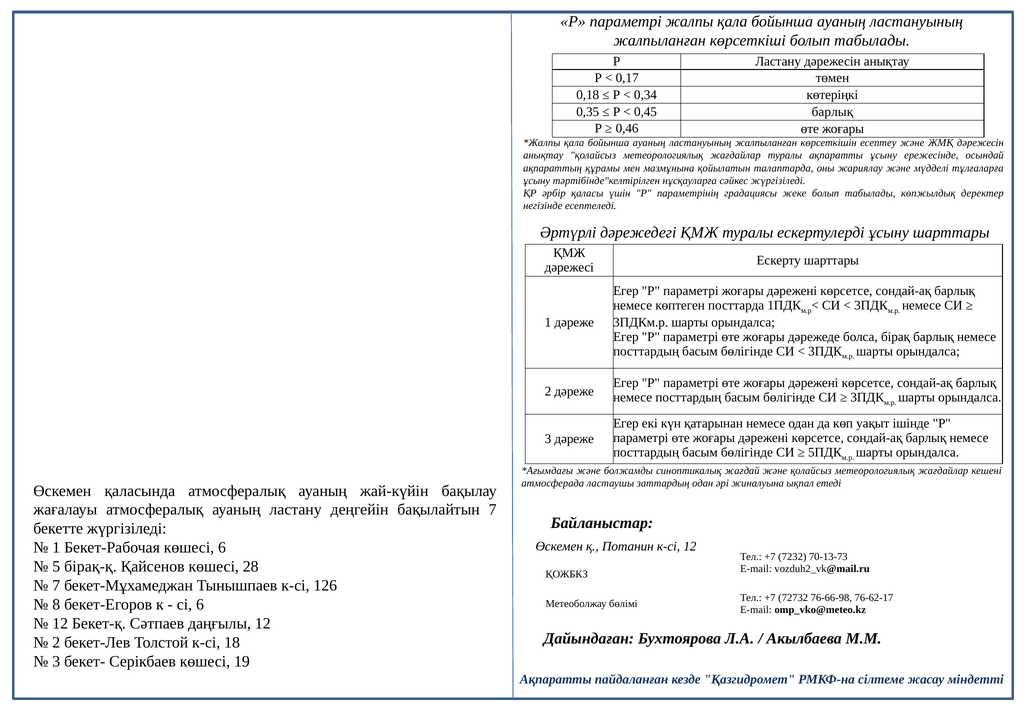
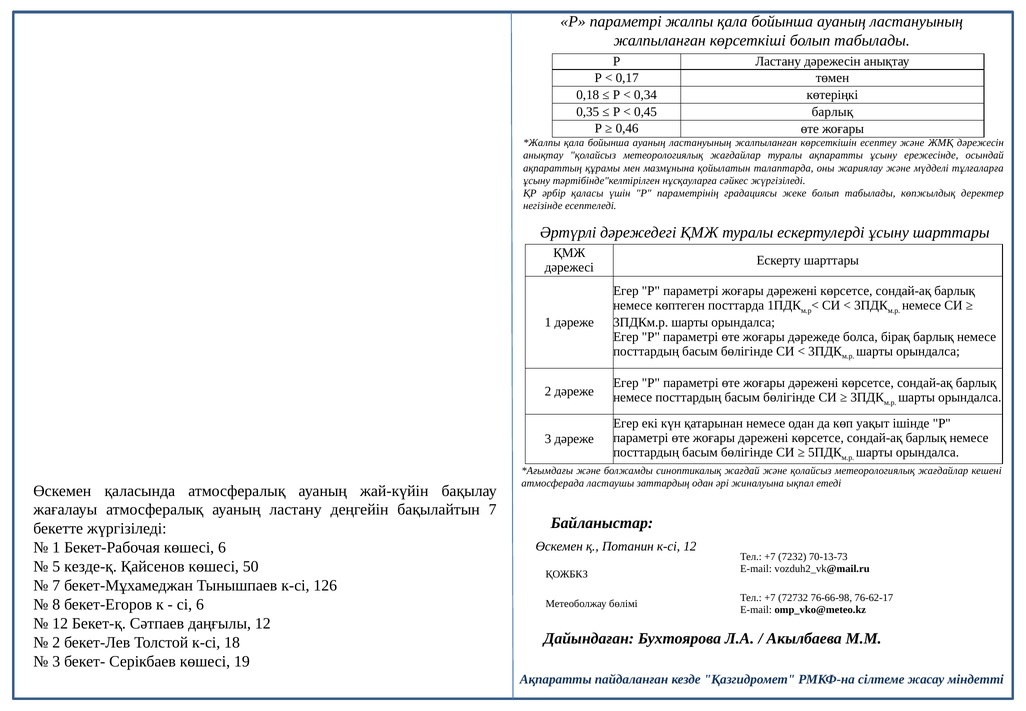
бірақ-қ: бірақ-қ -> кезде-қ (91, 566)
28: 28 -> 50 (251, 566)
